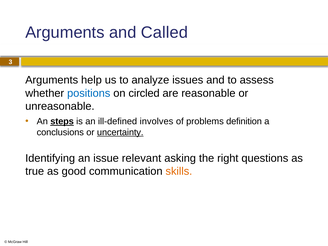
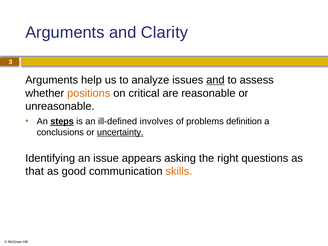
Called: Called -> Clarity (165, 33)
and underline: none -> present (215, 80)
positions colour: blue -> orange (89, 93)
circled: circled -> critical (144, 93)
relevant: relevant -> appears (142, 158)
true: true -> that (35, 171)
